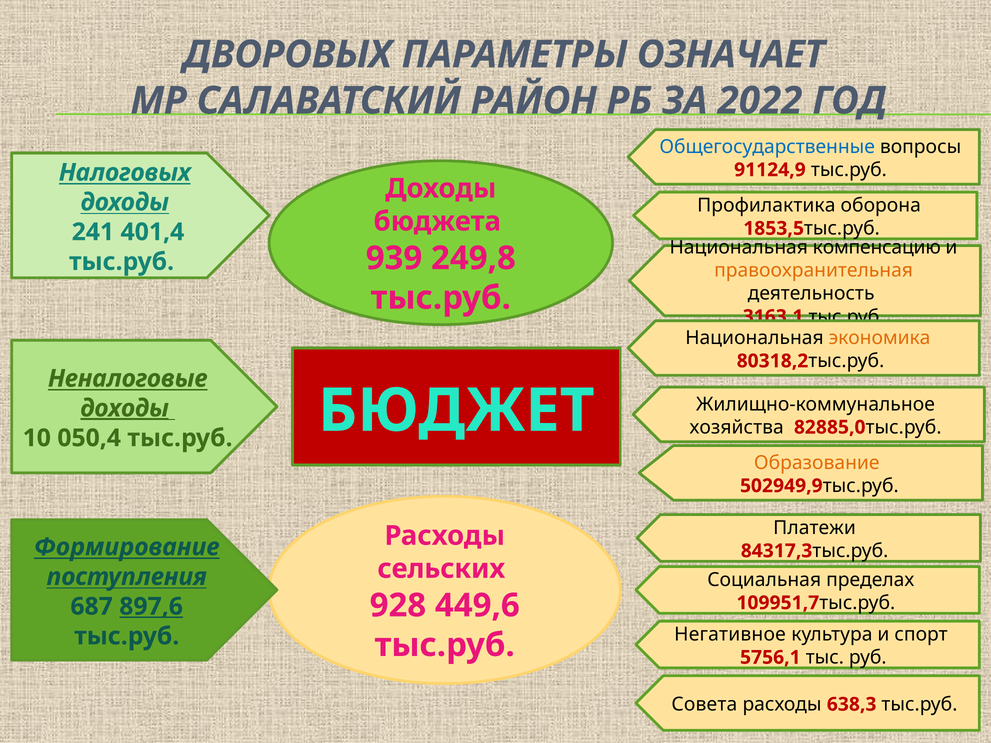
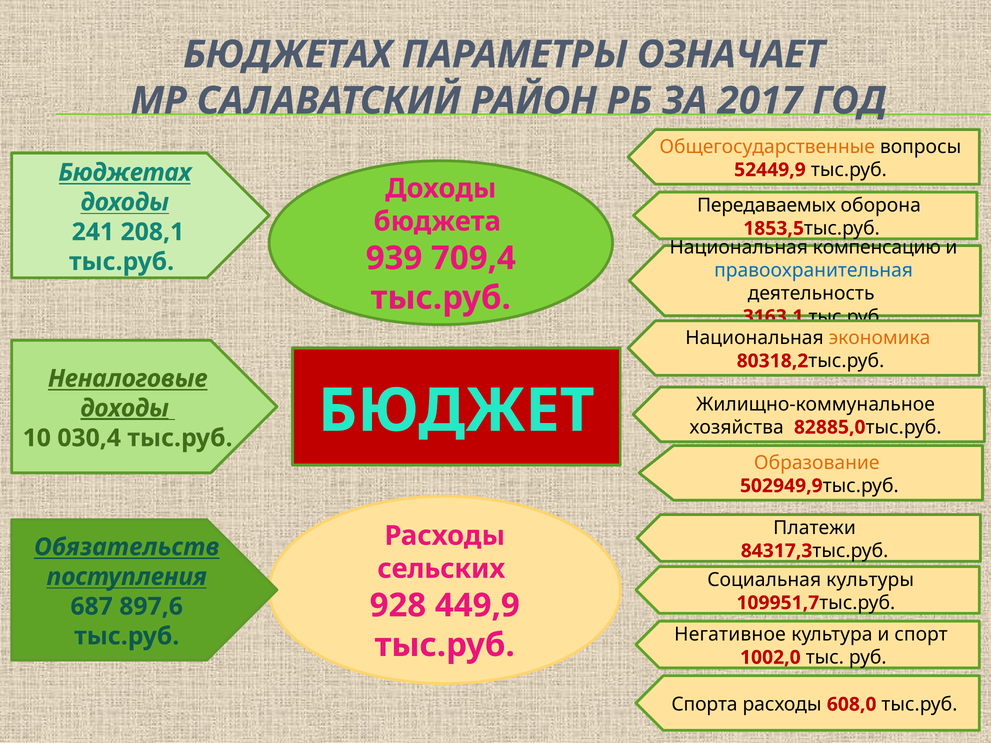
ДВОРОВЫХ: ДВОРОВЫХ -> БЮДЖЕТАХ (288, 55)
2022: 2022 -> 2017 (760, 101)
Общегосударственные colour: blue -> orange (767, 147)
91124,9: 91124,9 -> 52449,9 (770, 170)
Налоговых: Налоговых -> Бюджетах (125, 173)
Профилактика: Профилактика -> Передаваемых (766, 205)
401,4: 401,4 -> 208,1 (152, 232)
249,8: 249,8 -> 709,4 (473, 258)
правоохранительная colour: orange -> blue (814, 270)
050,4: 050,4 -> 030,4 (89, 438)
Формирование: Формирование -> Обязательств (127, 547)
пределах: пределах -> культуры (870, 580)
449,6: 449,6 -> 449,9 (477, 606)
897,6 underline: present -> none (151, 607)
5756,1: 5756,1 -> 1002,0 (770, 658)
Совета: Совета -> Спорта (704, 705)
638,3: 638,3 -> 608,0 (852, 705)
